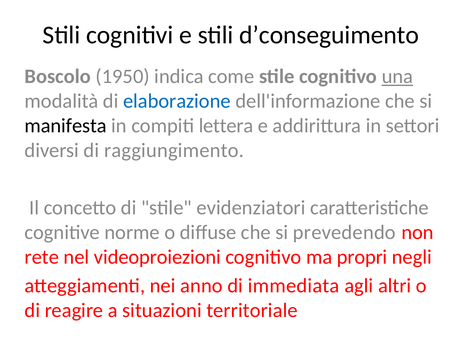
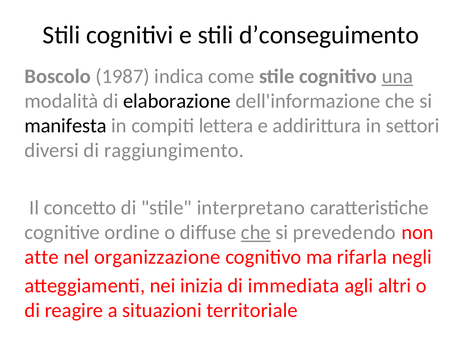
1950: 1950 -> 1987 (123, 77)
elaborazione colour: blue -> black (177, 101)
evidenziatori: evidenziatori -> interpretano (251, 208)
norme: norme -> ordine (132, 233)
che underline: none -> present (256, 233)
rete: rete -> atte (42, 257)
videoproiezioni: videoproiezioni -> organizzazione (157, 257)
propri: propri -> rifarla (362, 257)
anno: anno -> inizia (202, 286)
